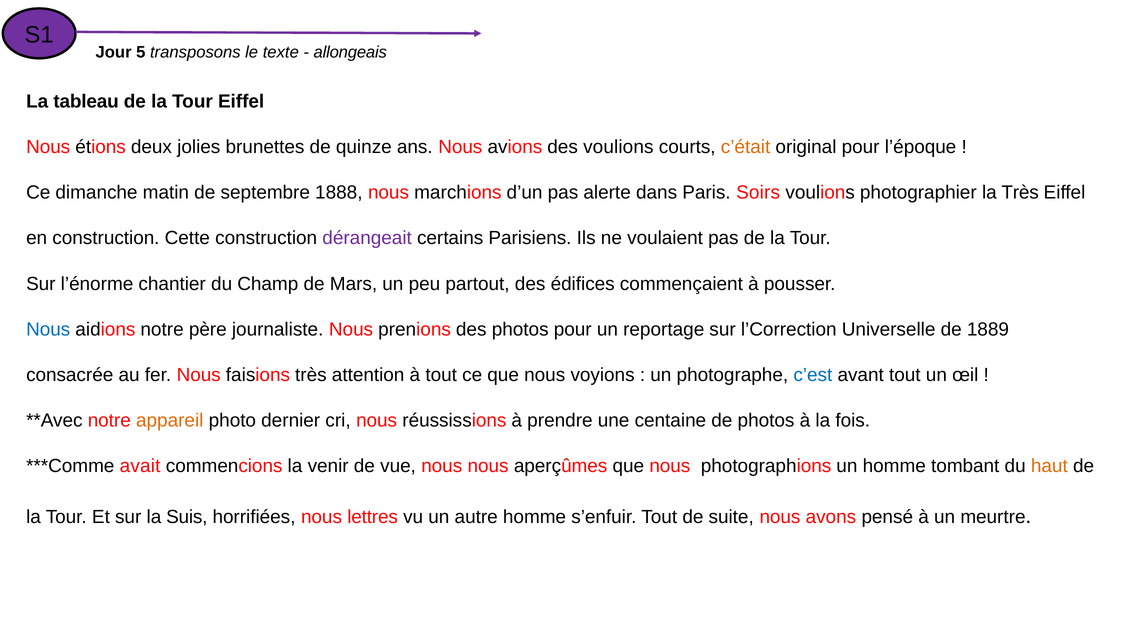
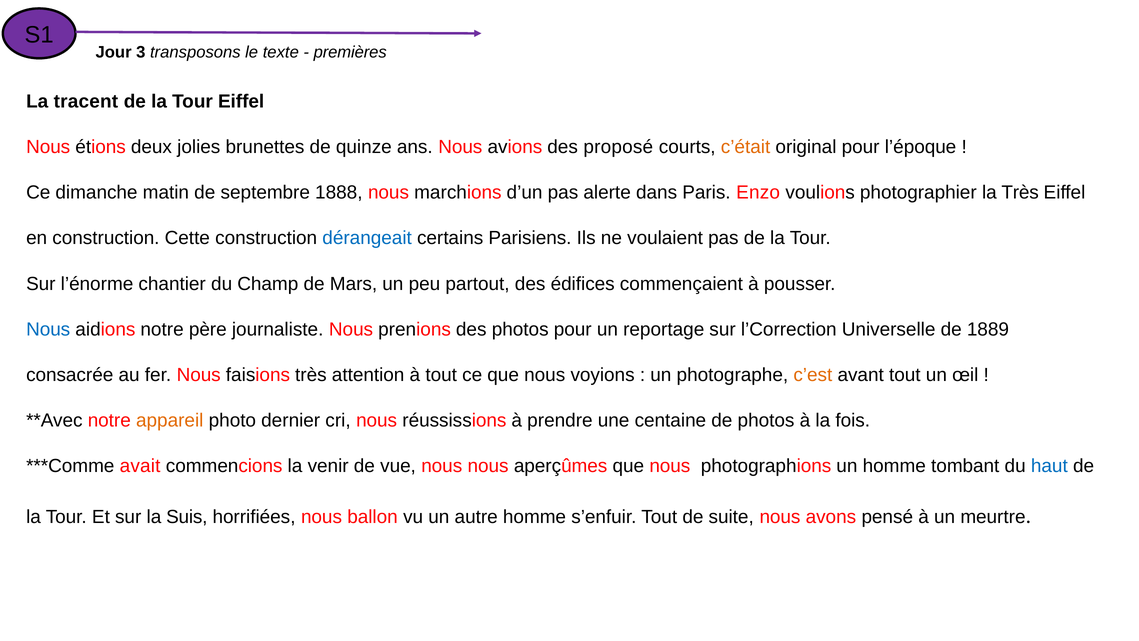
5: 5 -> 3 (141, 52)
allongeais: allongeais -> premières (350, 52)
tableau: tableau -> tracent (86, 101)
des voulions: voulions -> proposé (618, 147)
Soirs: Soirs -> Enzo (758, 193)
dérangeait colour: purple -> blue (367, 238)
c’est colour: blue -> orange (813, 375)
haut colour: orange -> blue (1049, 466)
lettres: lettres -> ballon (373, 517)
